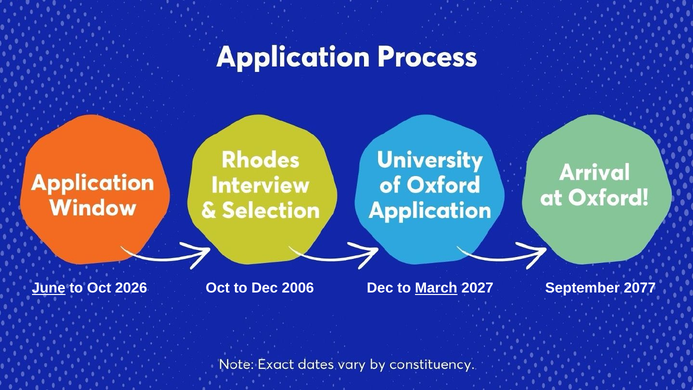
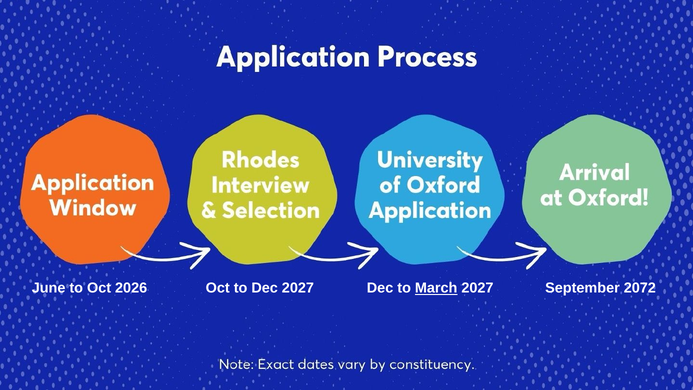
June underline: present -> none (49, 288)
Dec 2006: 2006 -> 2027 (298, 288)
2077: 2077 -> 2072 (640, 288)
